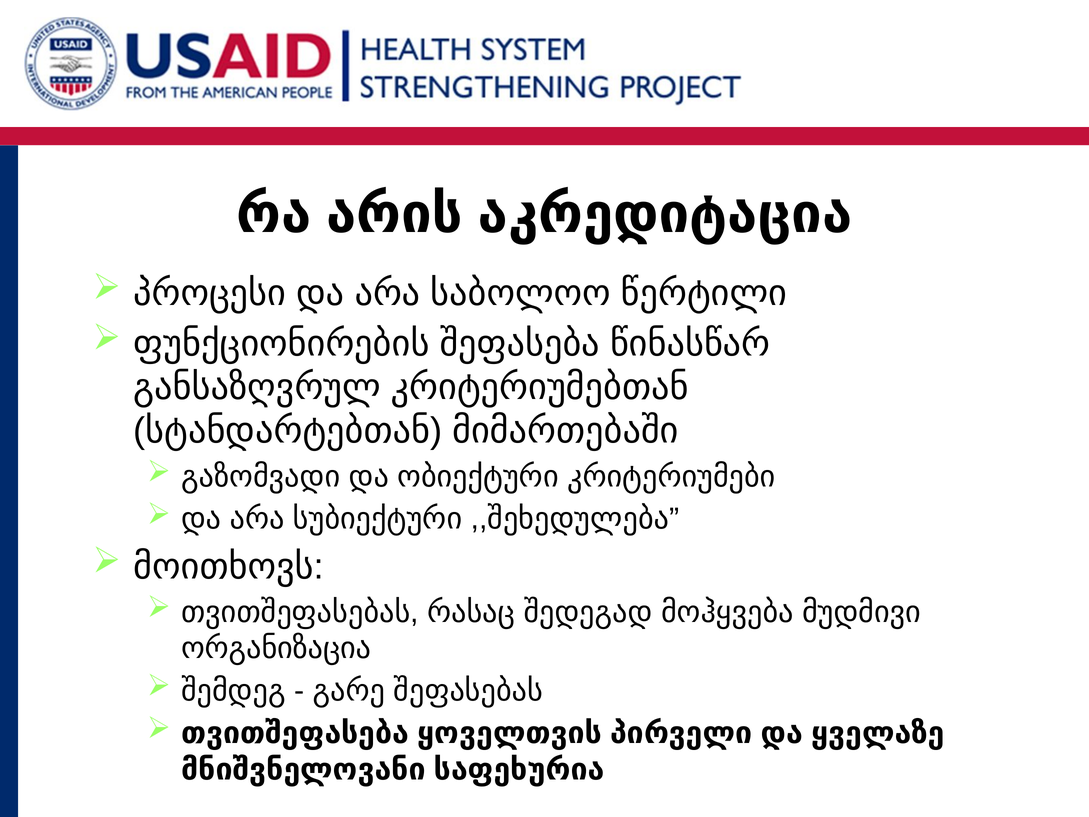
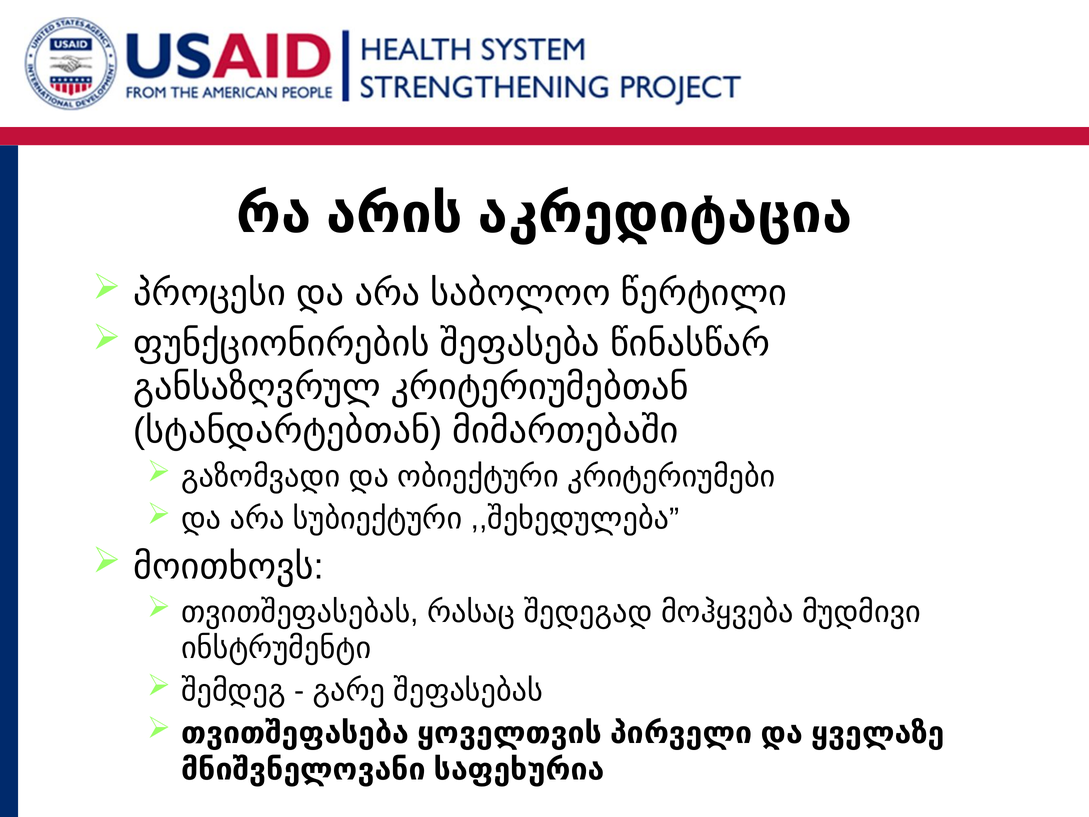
ორგანიზაცია: ორგანიზაცია -> ინსტრუმენტი (276, 648)
